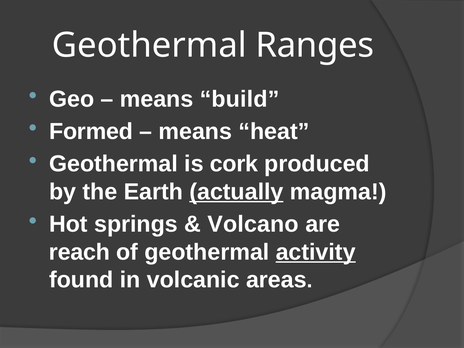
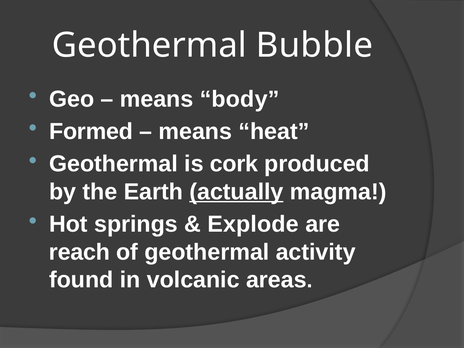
Ranges: Ranges -> Bubble (314, 45)
build: build -> body (240, 99)
Volcano: Volcano -> Explode (253, 224)
activity underline: present -> none (316, 252)
